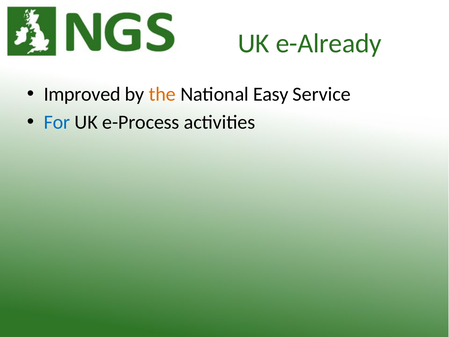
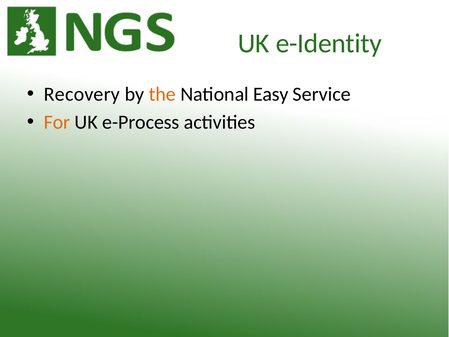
e-Already: e-Already -> e-Identity (329, 43)
Improved: Improved -> Recovery (82, 94)
For colour: blue -> orange (57, 122)
